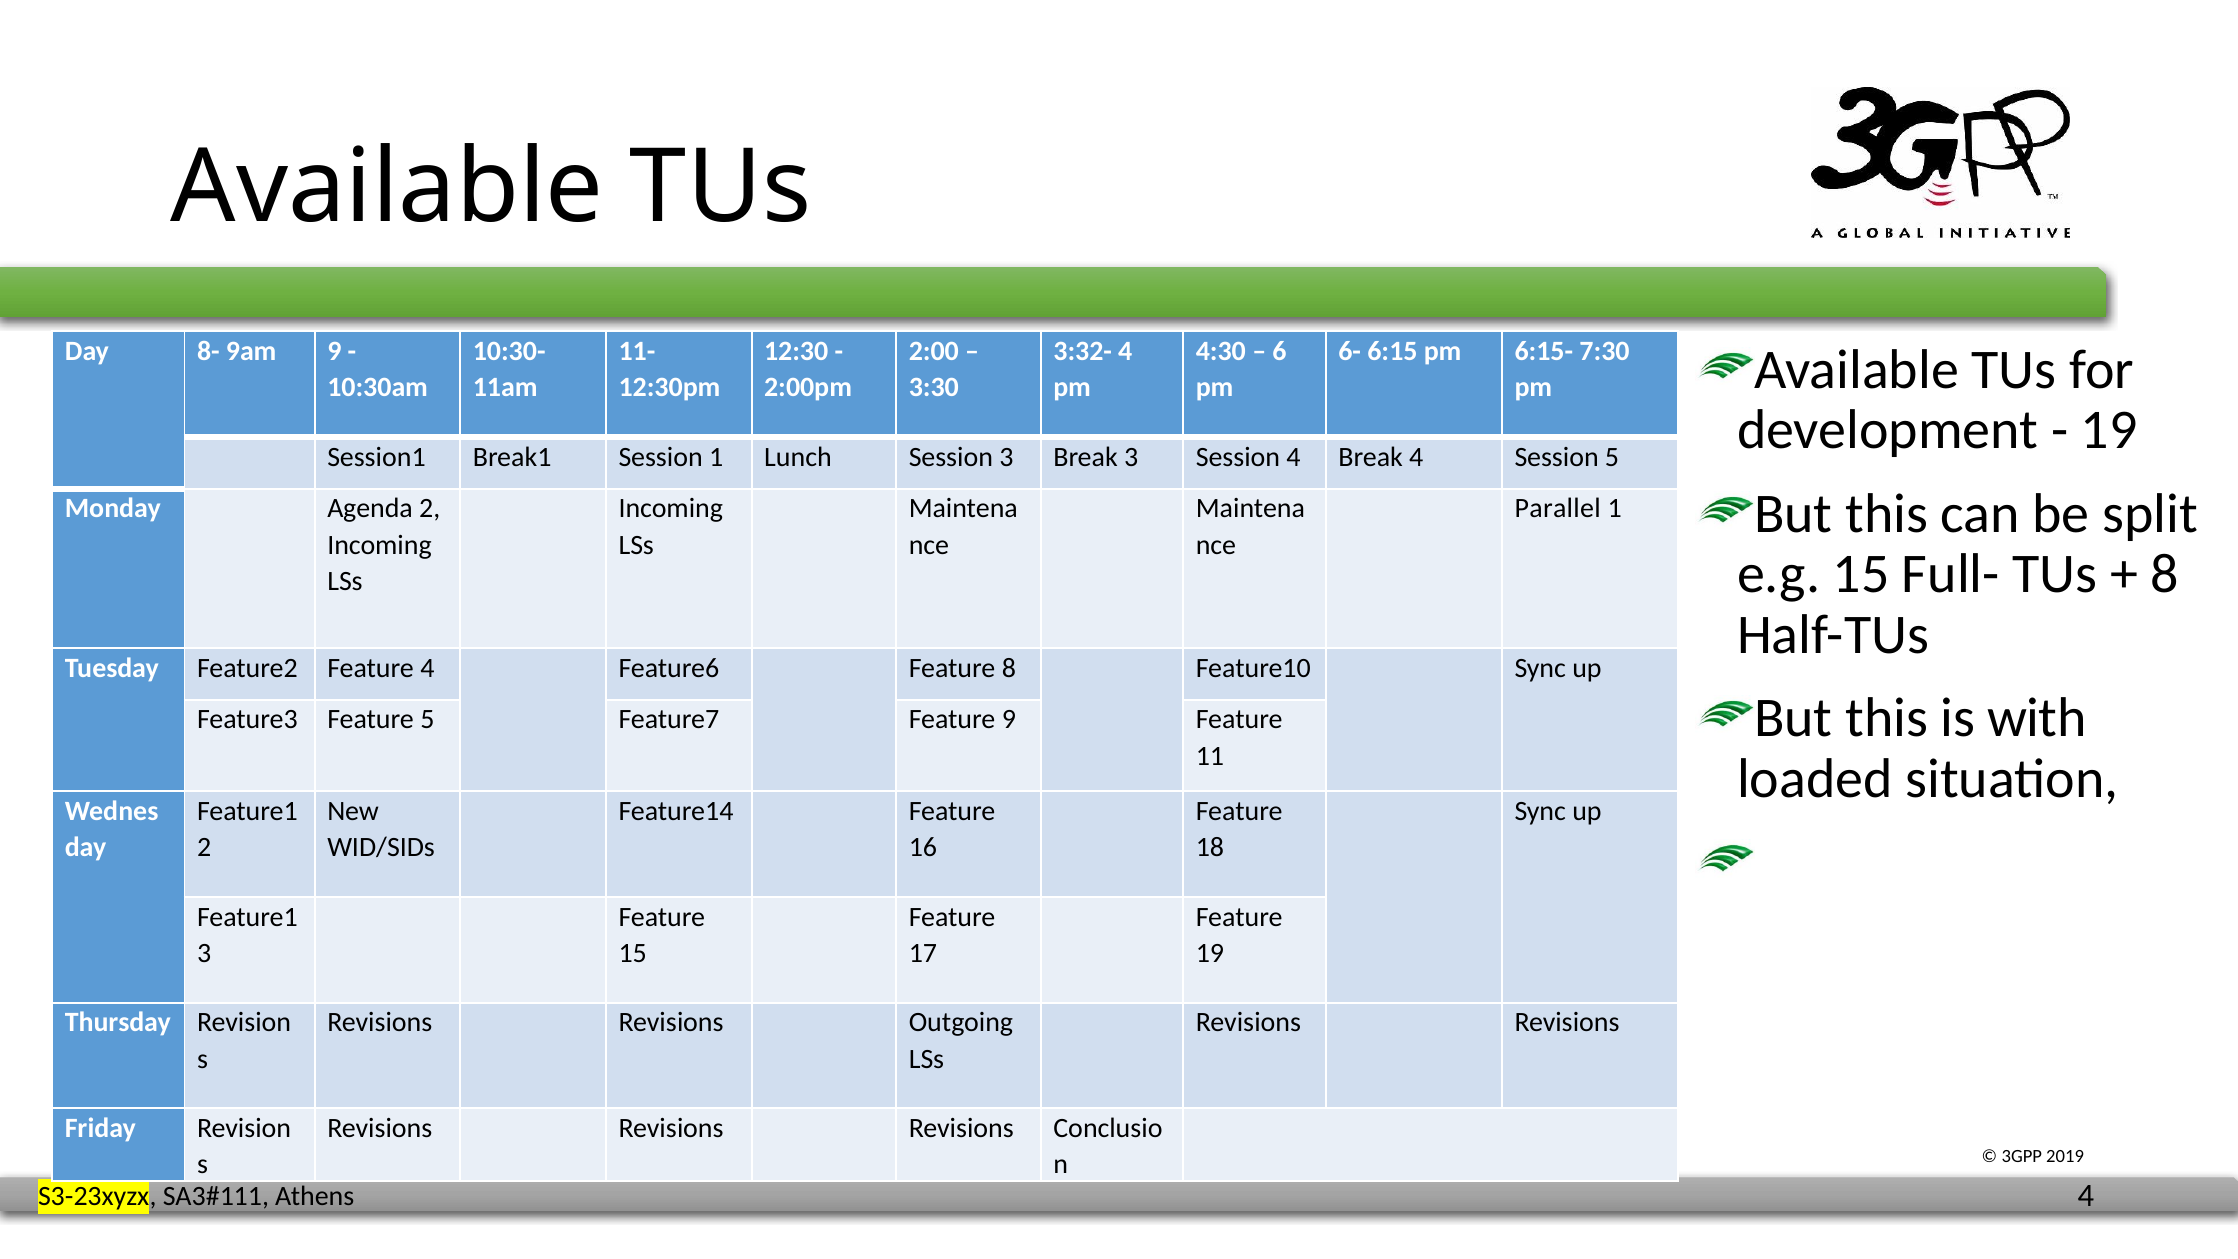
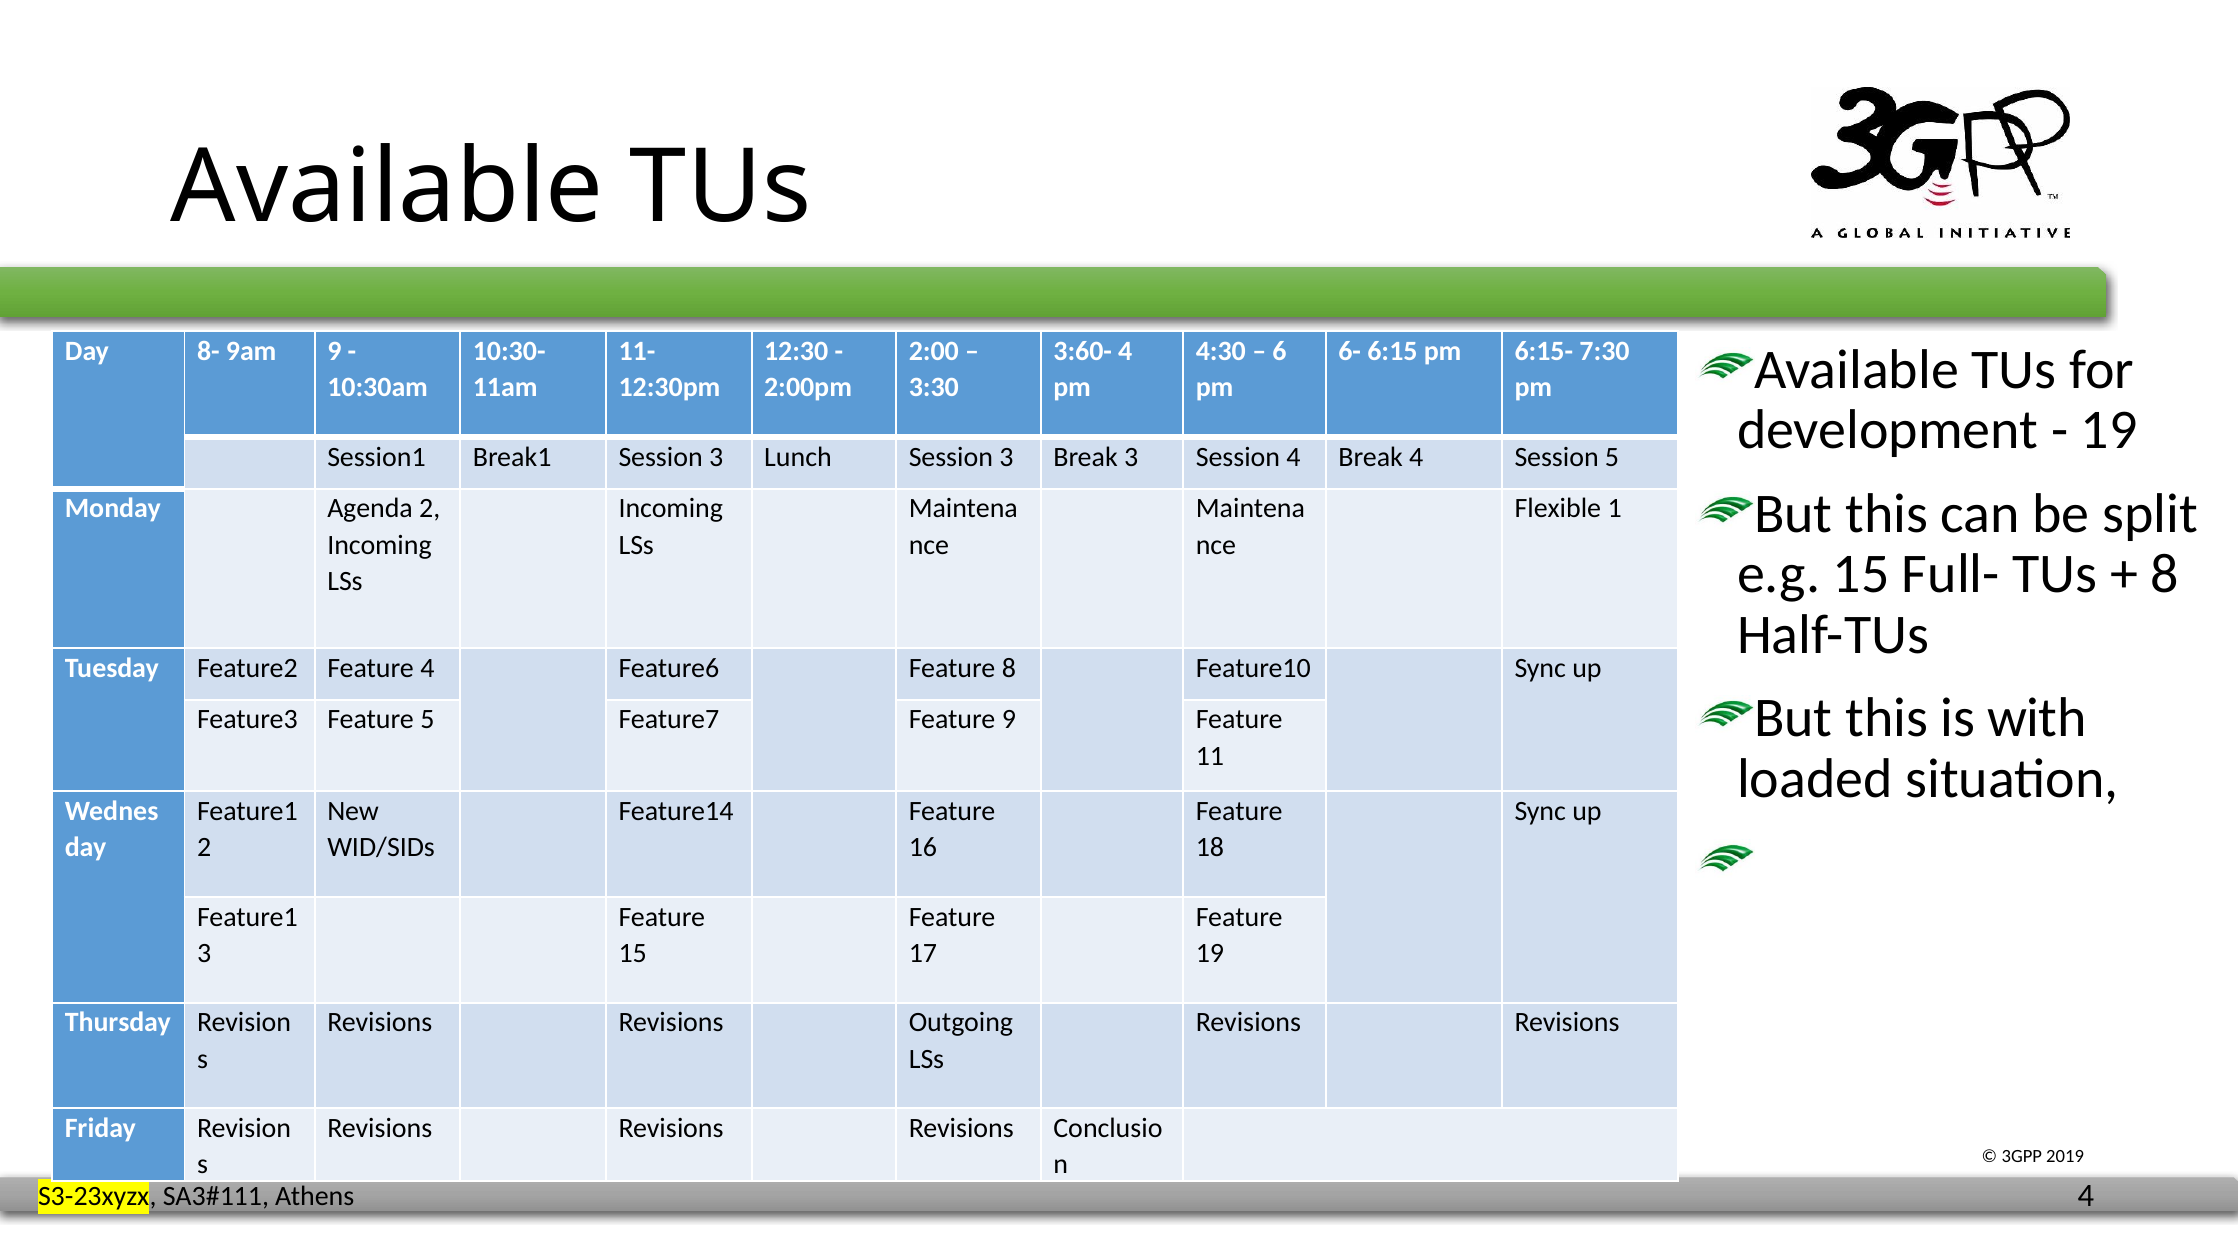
3:32-: 3:32- -> 3:60- (1083, 351)
Break1 Session 1: 1 -> 3 (716, 457)
Parallel: Parallel -> Flexible (1558, 508)
